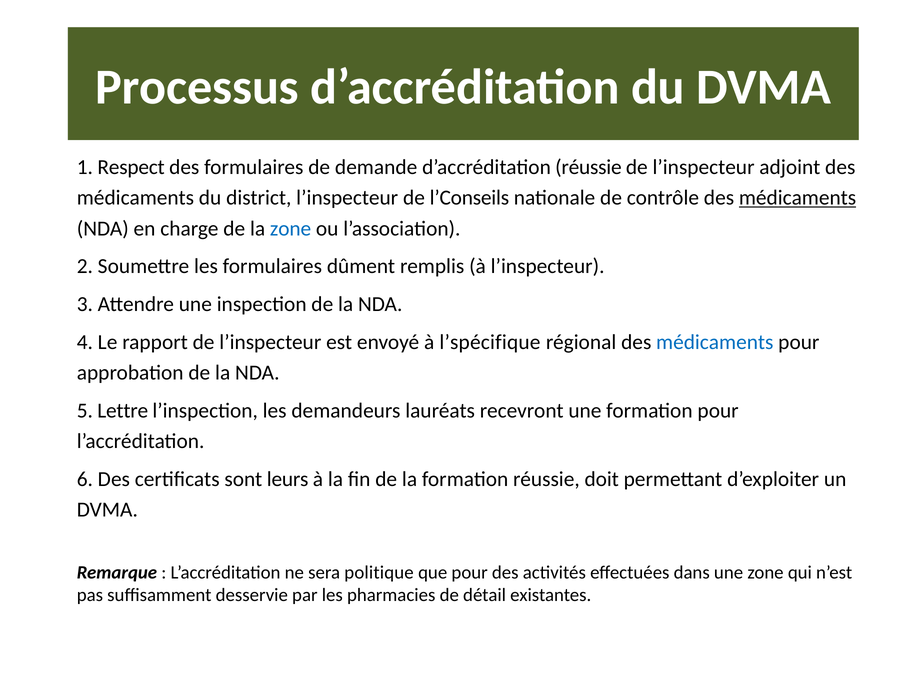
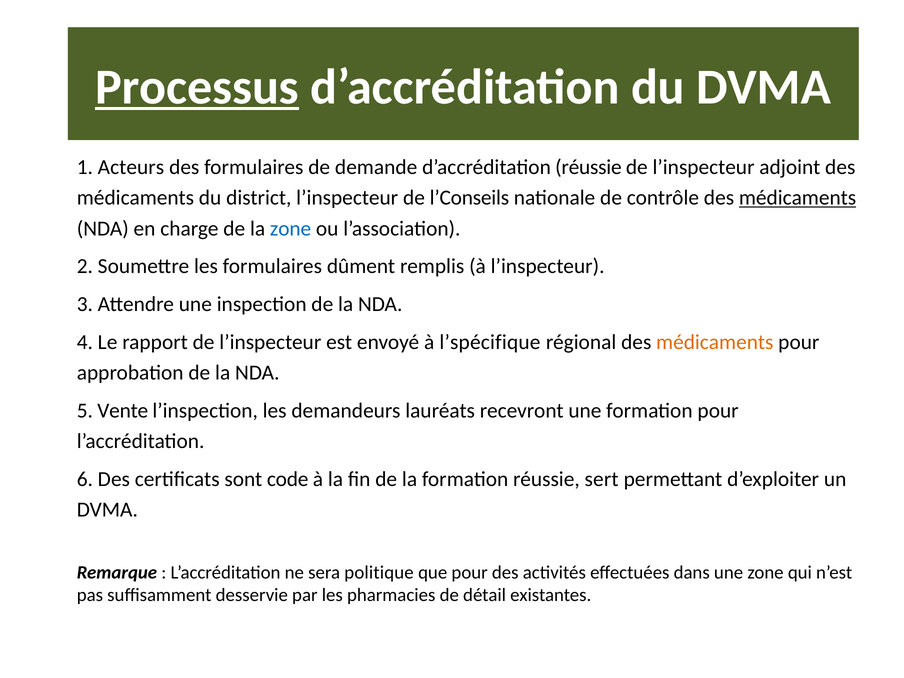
Processus underline: none -> present (197, 87)
Respect: Respect -> Acteurs (131, 167)
médicaments colour: blue -> orange (715, 342)
Lettre: Lettre -> Vente (123, 411)
leurs: leurs -> code (288, 479)
doit: doit -> sert (602, 479)
